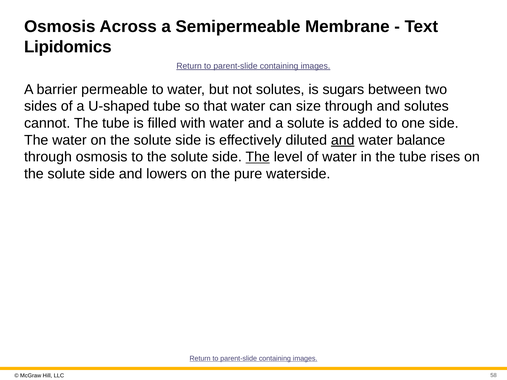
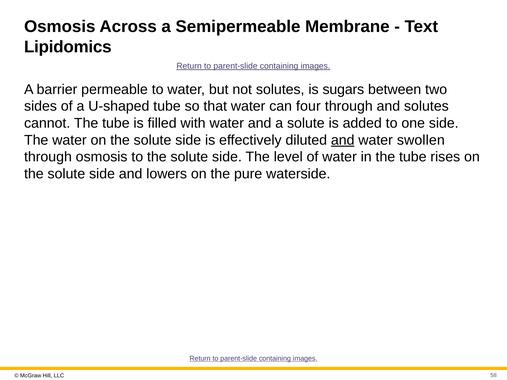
size: size -> four (308, 106)
balance: balance -> swollen (421, 140)
The underline: present -> none (258, 157)
